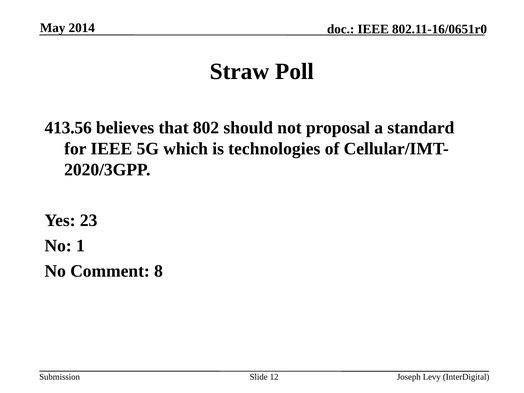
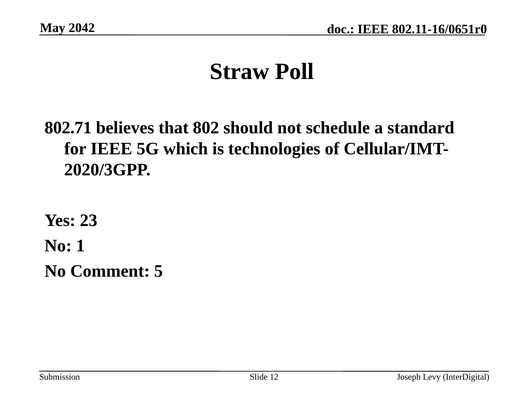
2014: 2014 -> 2042 (82, 28)
413.56: 413.56 -> 802.71 (68, 128)
proposal: proposal -> schedule (338, 128)
8: 8 -> 5 (159, 271)
